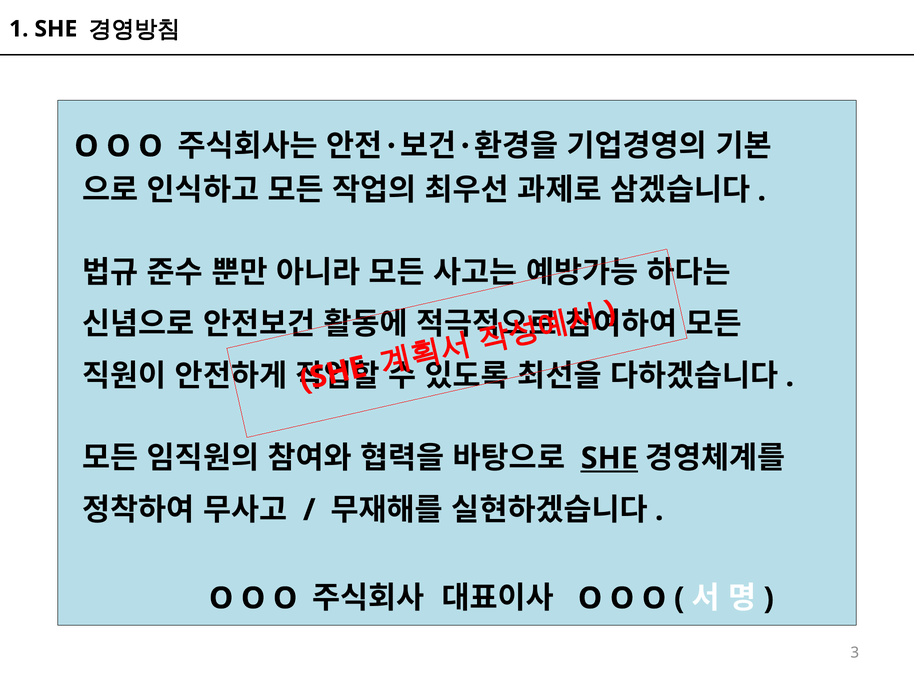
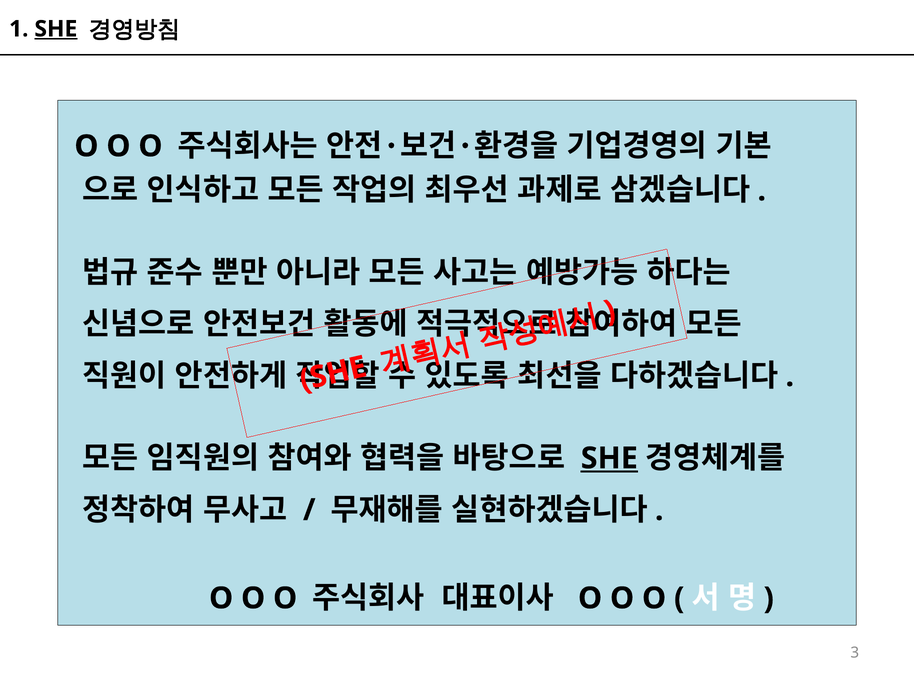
SHE underline: none -> present (56, 29)
